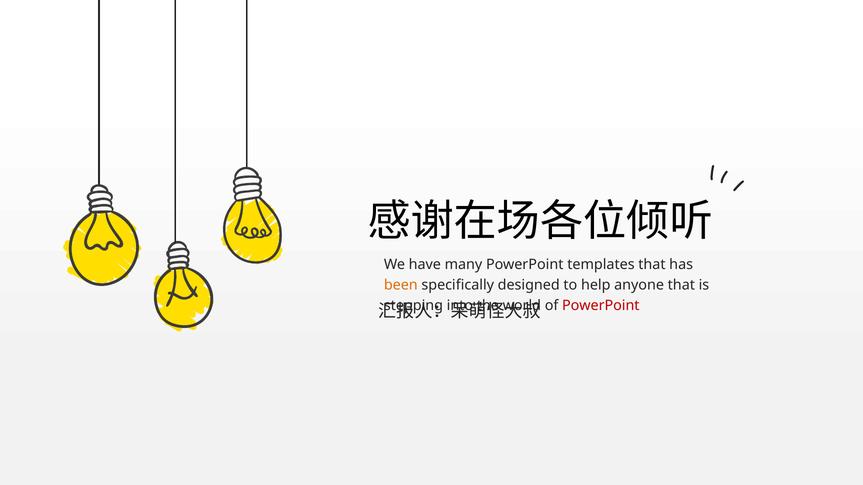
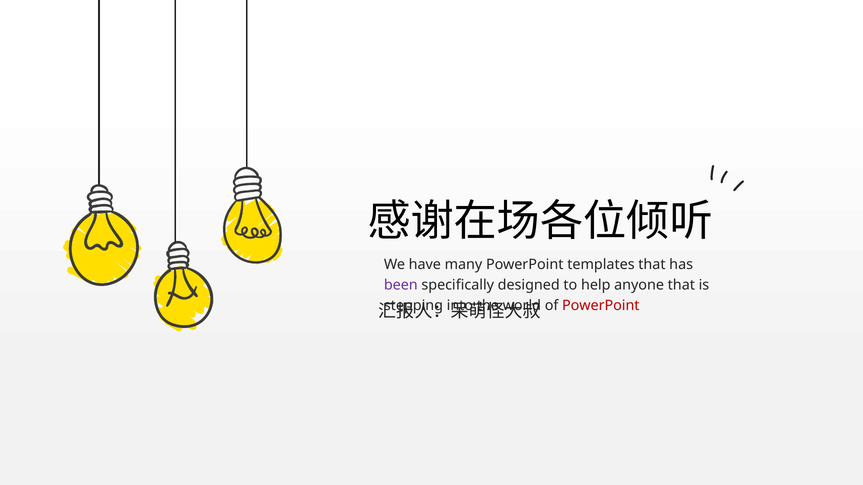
been colour: orange -> purple (401, 285)
